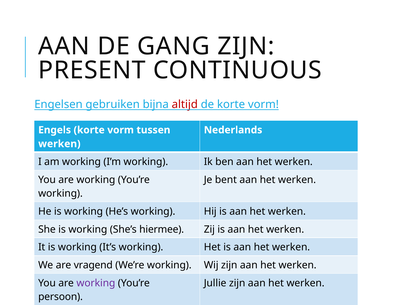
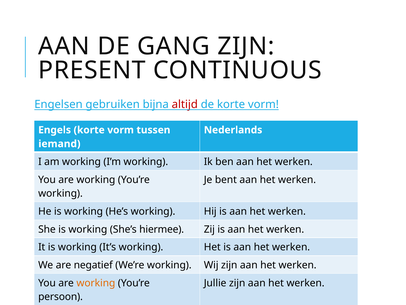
werken: werken -> iemand (59, 144)
vragend: vragend -> negatief (93, 265)
working colour: purple -> orange (96, 283)
